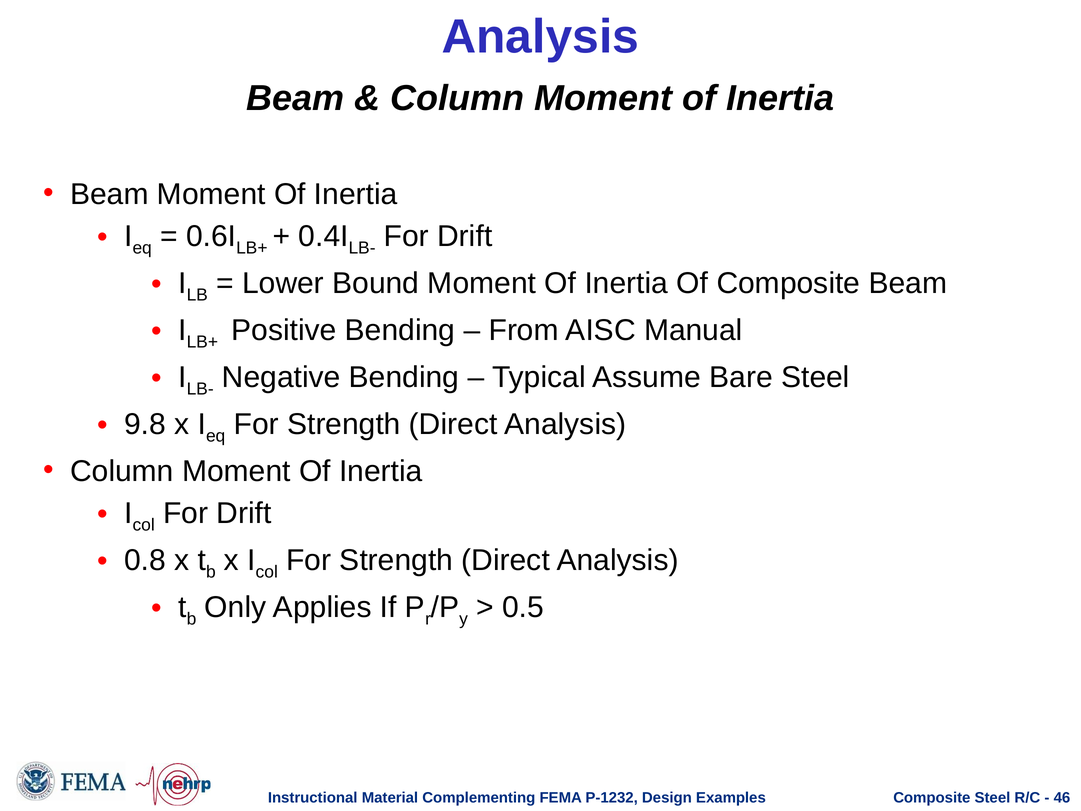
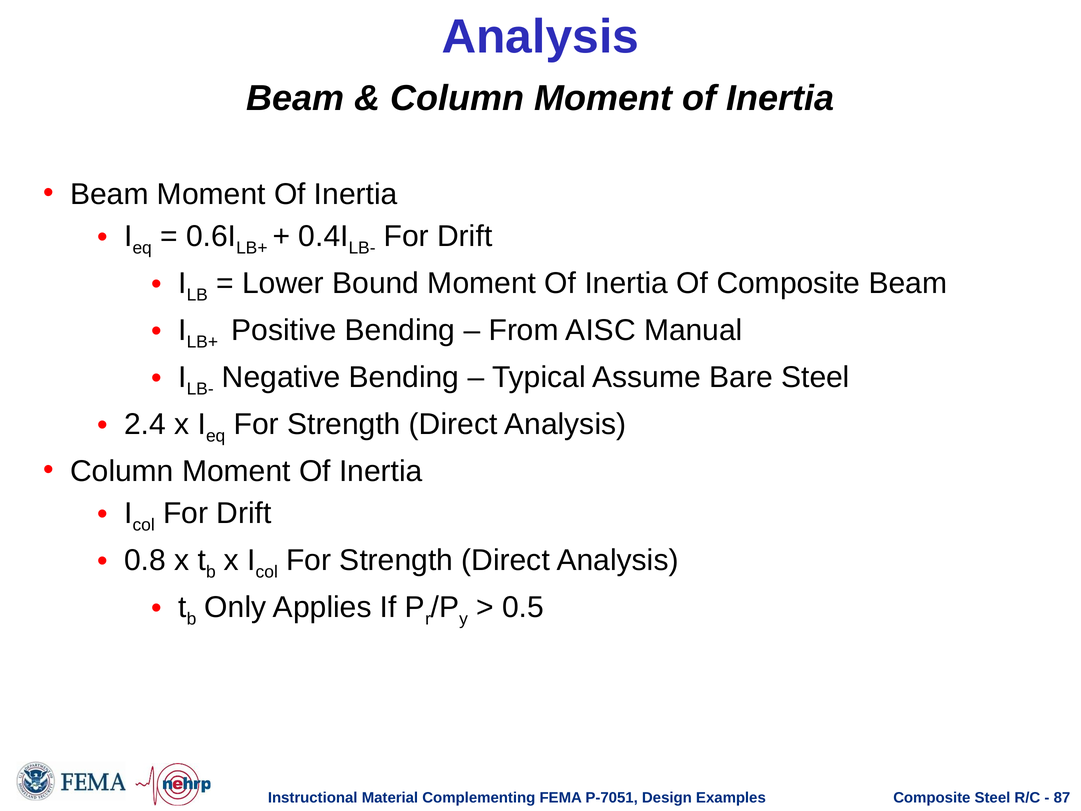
9.8: 9.8 -> 2.4 (145, 424)
P-1232: P-1232 -> P-7051 (612, 797)
46: 46 -> 87 (1062, 797)
